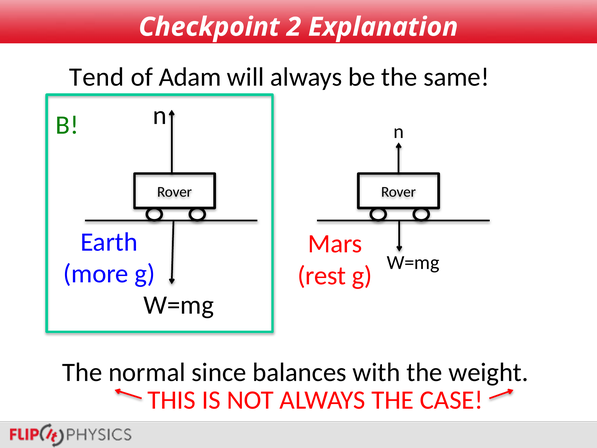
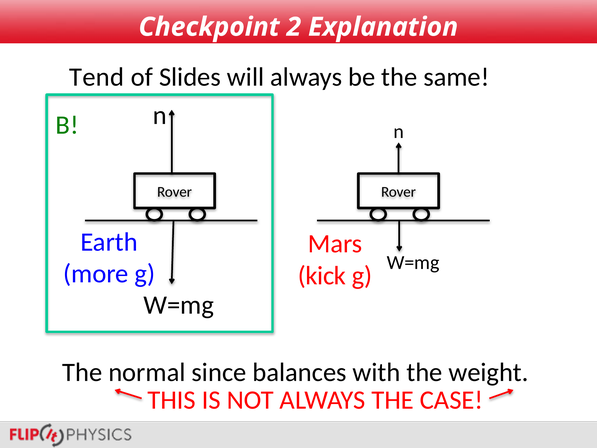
Adam: Adam -> Slides (190, 77)
rest: rest -> kick (322, 275)
